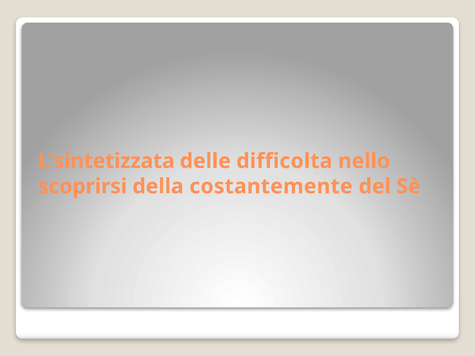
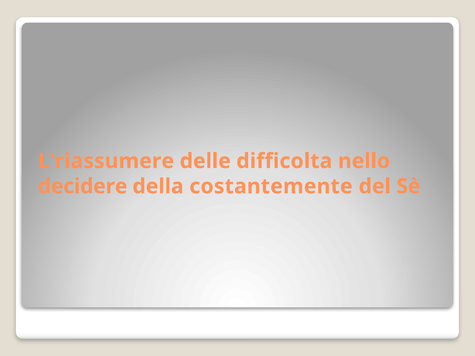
L’sintetizzata: L’sintetizzata -> L’riassumere (106, 161)
scoprirsi: scoprirsi -> decidere (83, 187)
